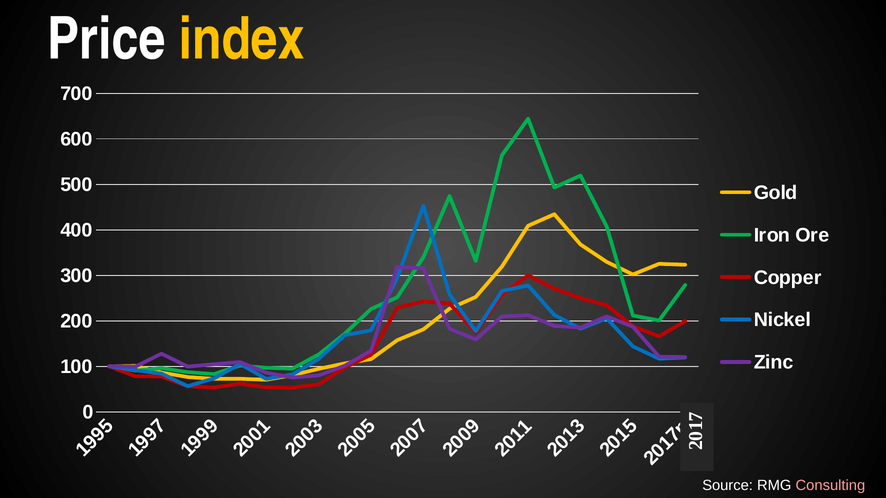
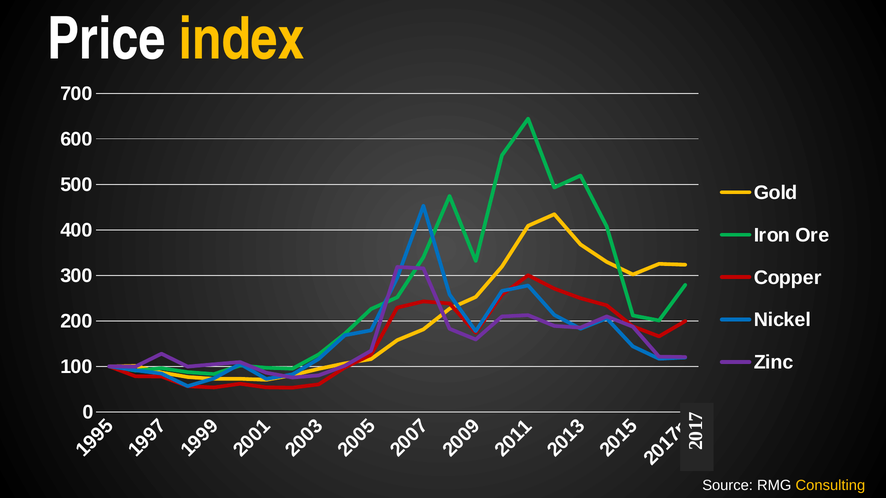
Consulting colour: pink -> yellow (830, 486)
